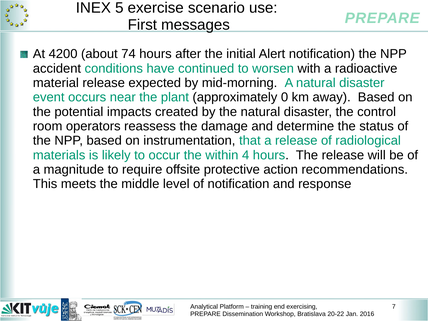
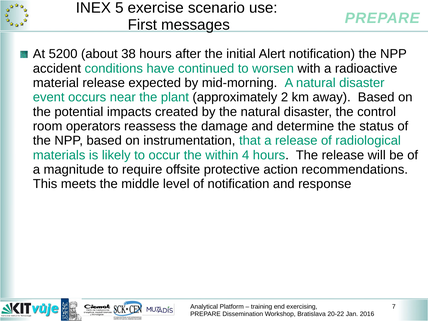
4200: 4200 -> 5200 (63, 54)
74: 74 -> 38 (129, 54)
0: 0 -> 2 (285, 97)
